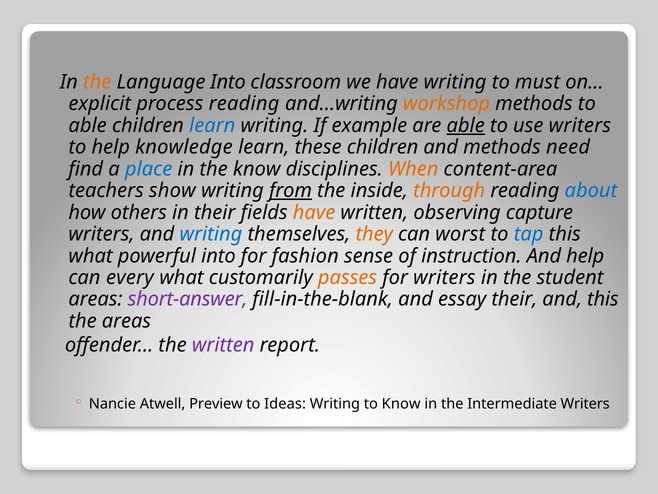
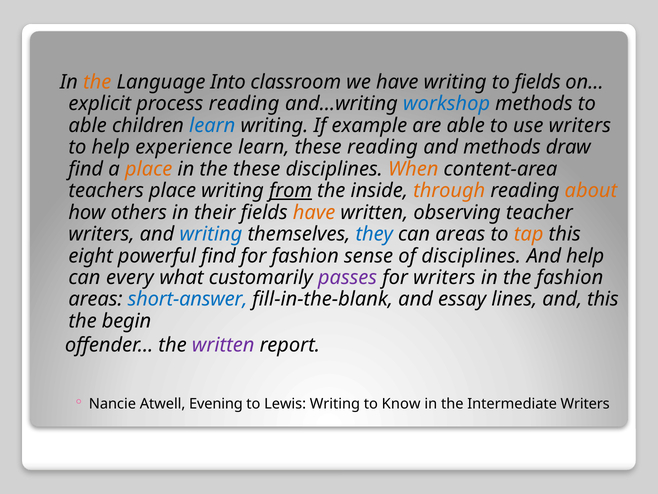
to must: must -> fields (538, 82)
workshop colour: orange -> blue (447, 104)
able underline: present -> none (466, 125)
knowledge: knowledge -> experience (184, 147)
these children: children -> reading (382, 147)
need: need -> draw (568, 147)
place colour: blue -> orange (149, 169)
the know: know -> these (257, 169)
teachers show: show -> place (173, 191)
about colour: blue -> orange (591, 191)
capture: capture -> teacher (539, 212)
they colour: orange -> blue (374, 234)
can worst: worst -> areas (460, 234)
tap colour: blue -> orange (529, 234)
what: what -> eight (91, 256)
powerful into: into -> find (218, 256)
of instruction: instruction -> disciplines (471, 256)
passes colour: orange -> purple (348, 277)
the student: student -> fashion (570, 277)
short-answer colour: purple -> blue (188, 299)
essay their: their -> lines (514, 299)
the areas: areas -> begin (126, 321)
Preview: Preview -> Evening (216, 404)
Ideas: Ideas -> Lewis (285, 404)
